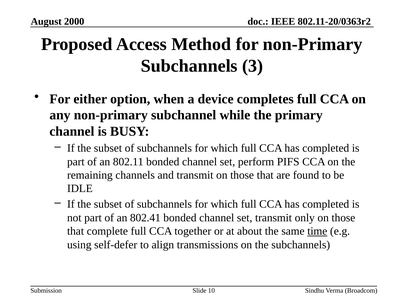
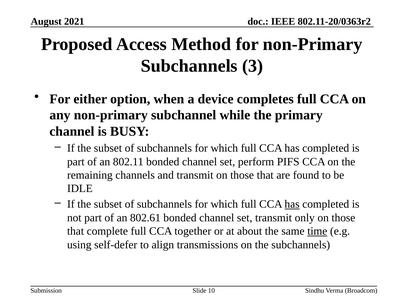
2000: 2000 -> 2021 (74, 22)
has underline: none -> present (292, 204)
802.41: 802.41 -> 802.61 (145, 218)
